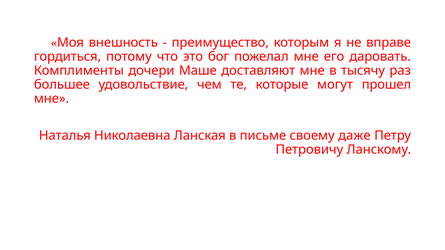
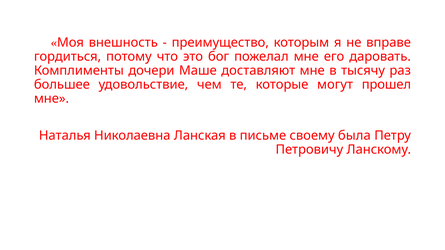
даже: даже -> была (354, 136)
